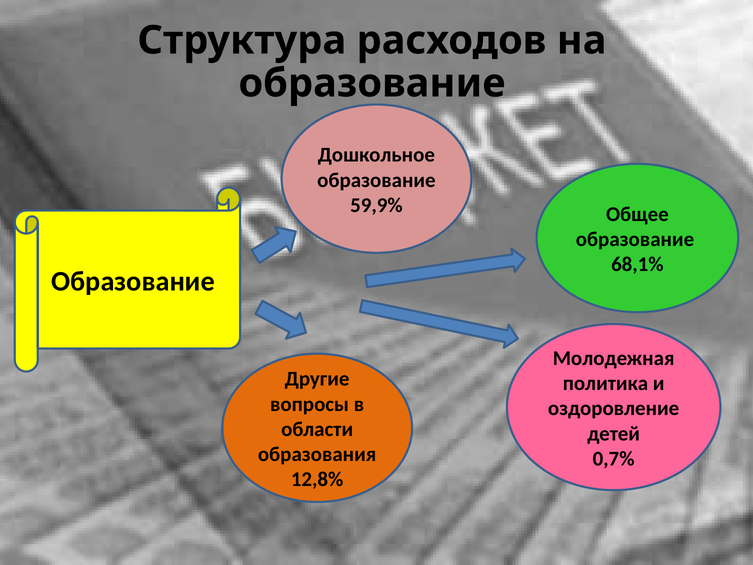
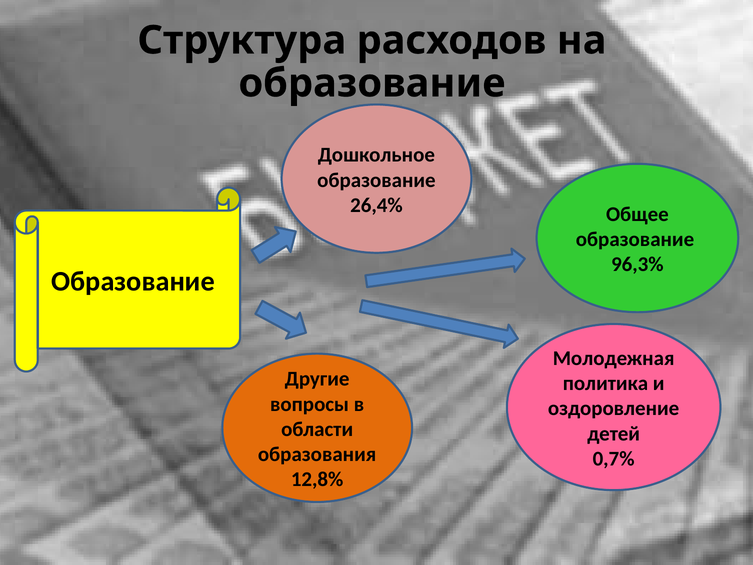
59,9%: 59,9% -> 26,4% (376, 205)
68,1%: 68,1% -> 96,3% (637, 264)
